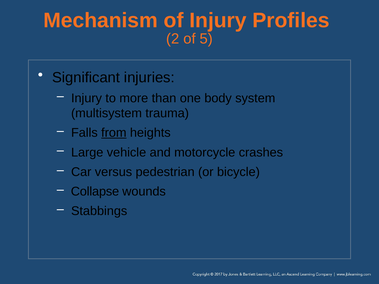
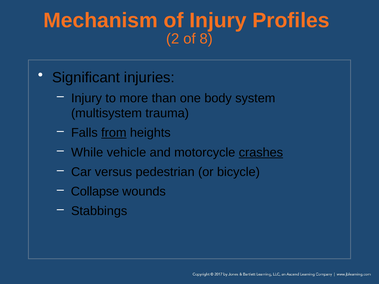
5: 5 -> 8 (206, 39)
Large: Large -> While (87, 152)
crashes underline: none -> present (261, 152)
